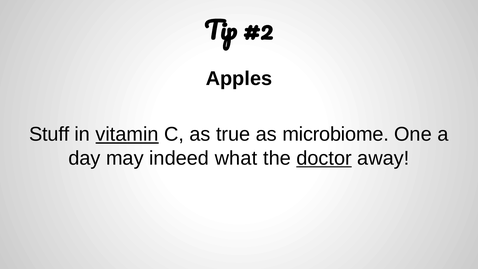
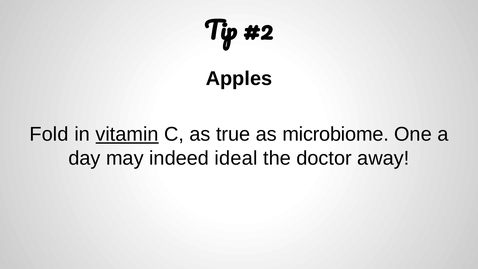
Stuff: Stuff -> Fold (49, 134)
what: what -> ideal (236, 158)
doctor underline: present -> none (324, 158)
